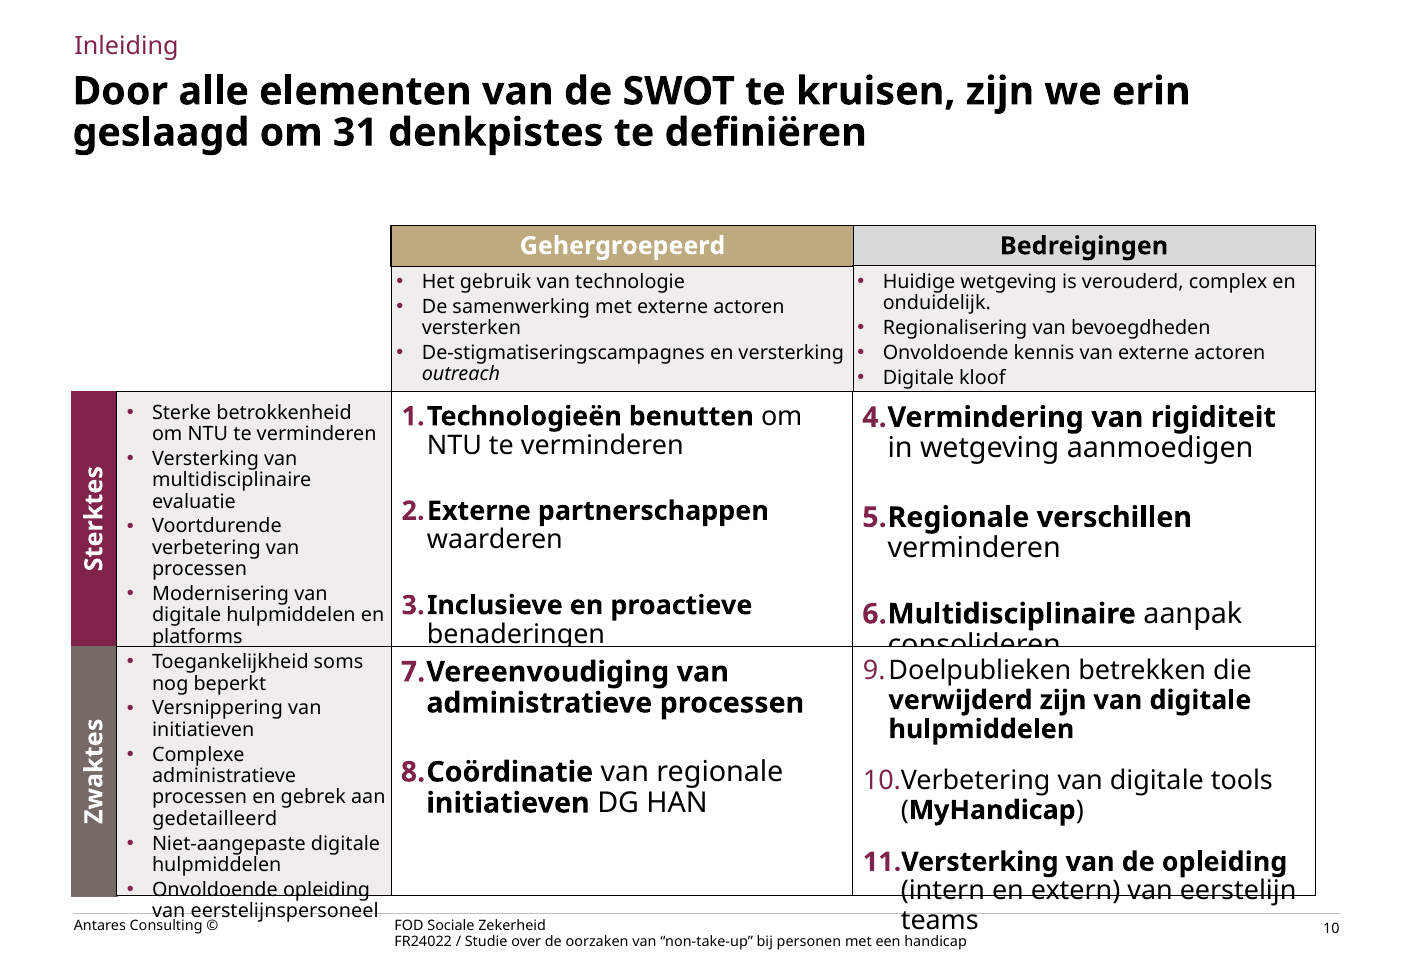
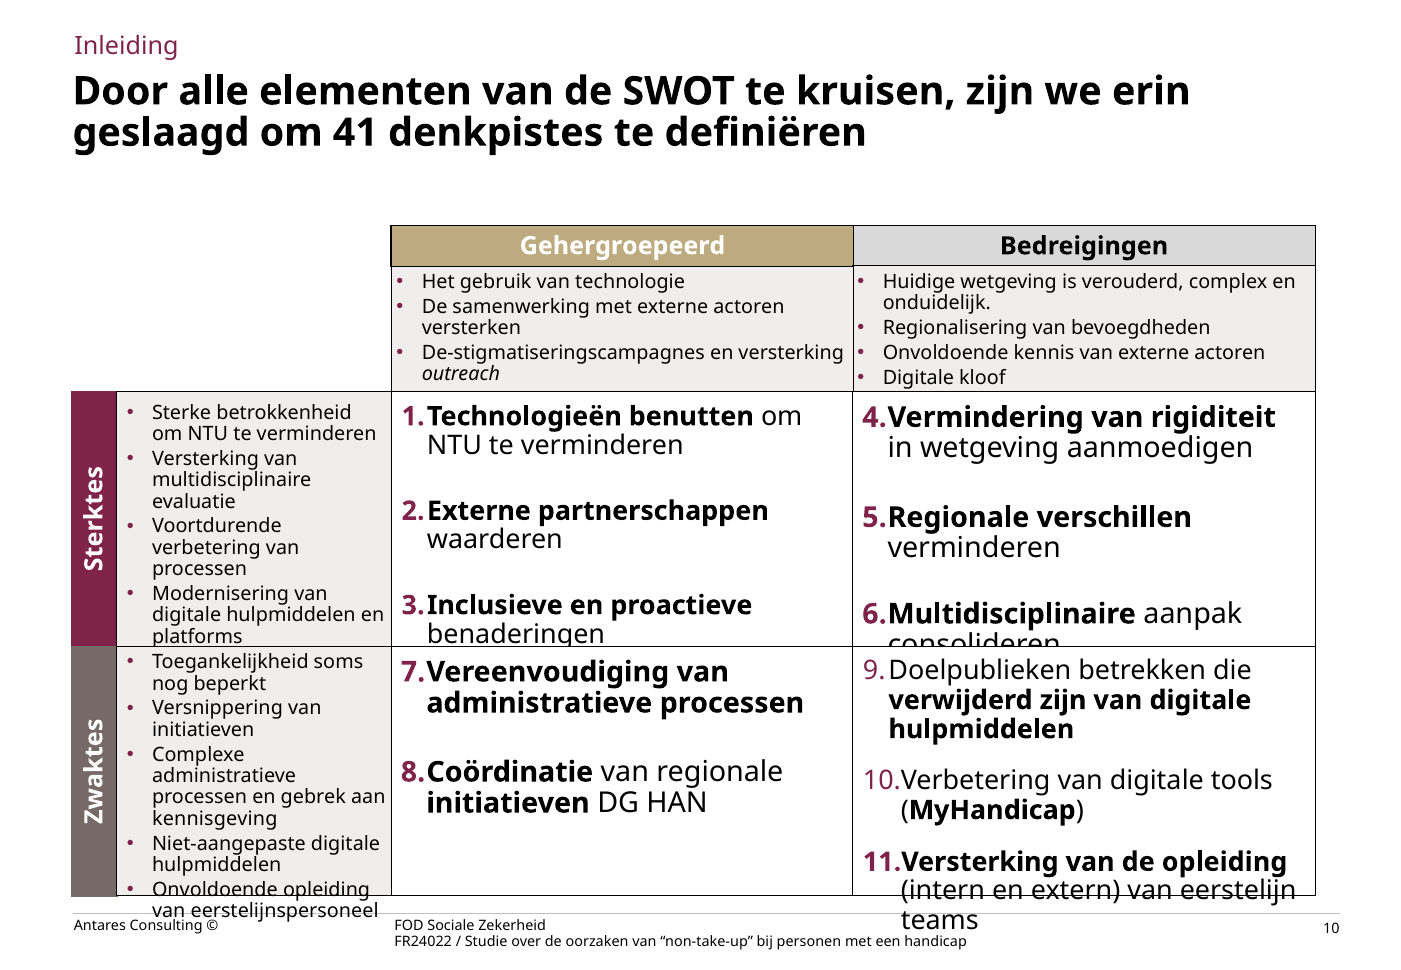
31: 31 -> 41 (355, 133)
gedetailleerd: gedetailleerd -> kennisgeving (215, 819)
